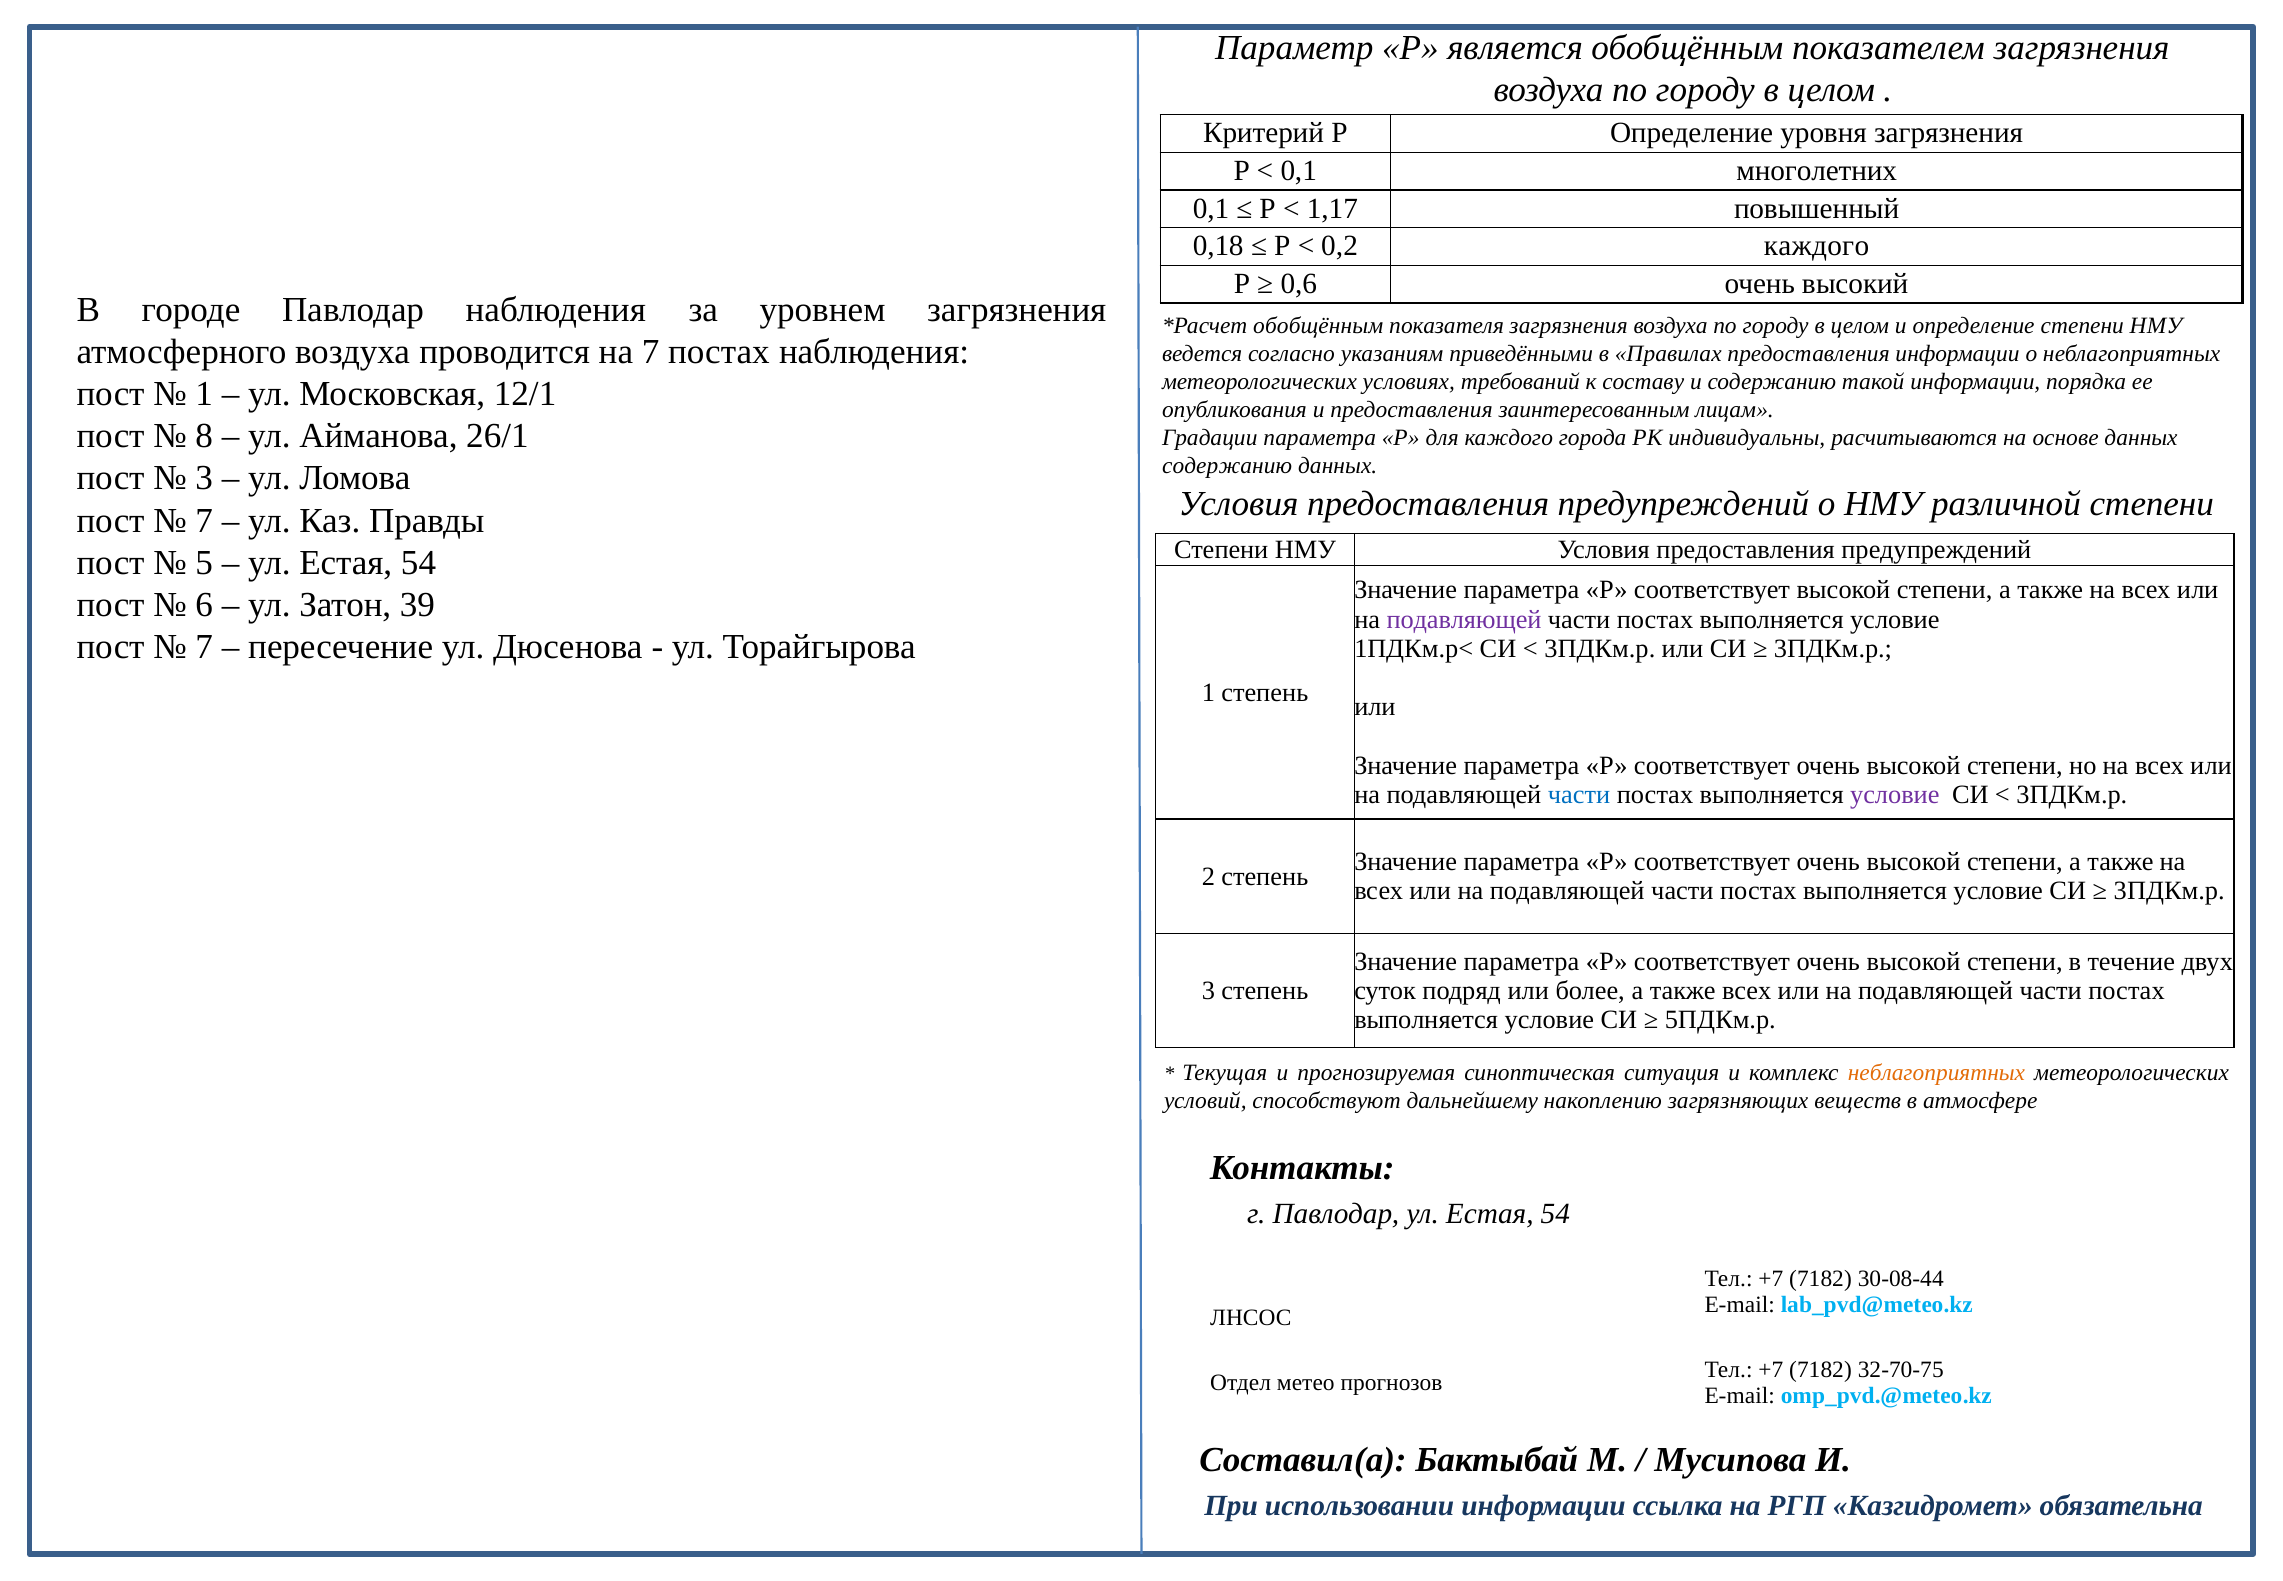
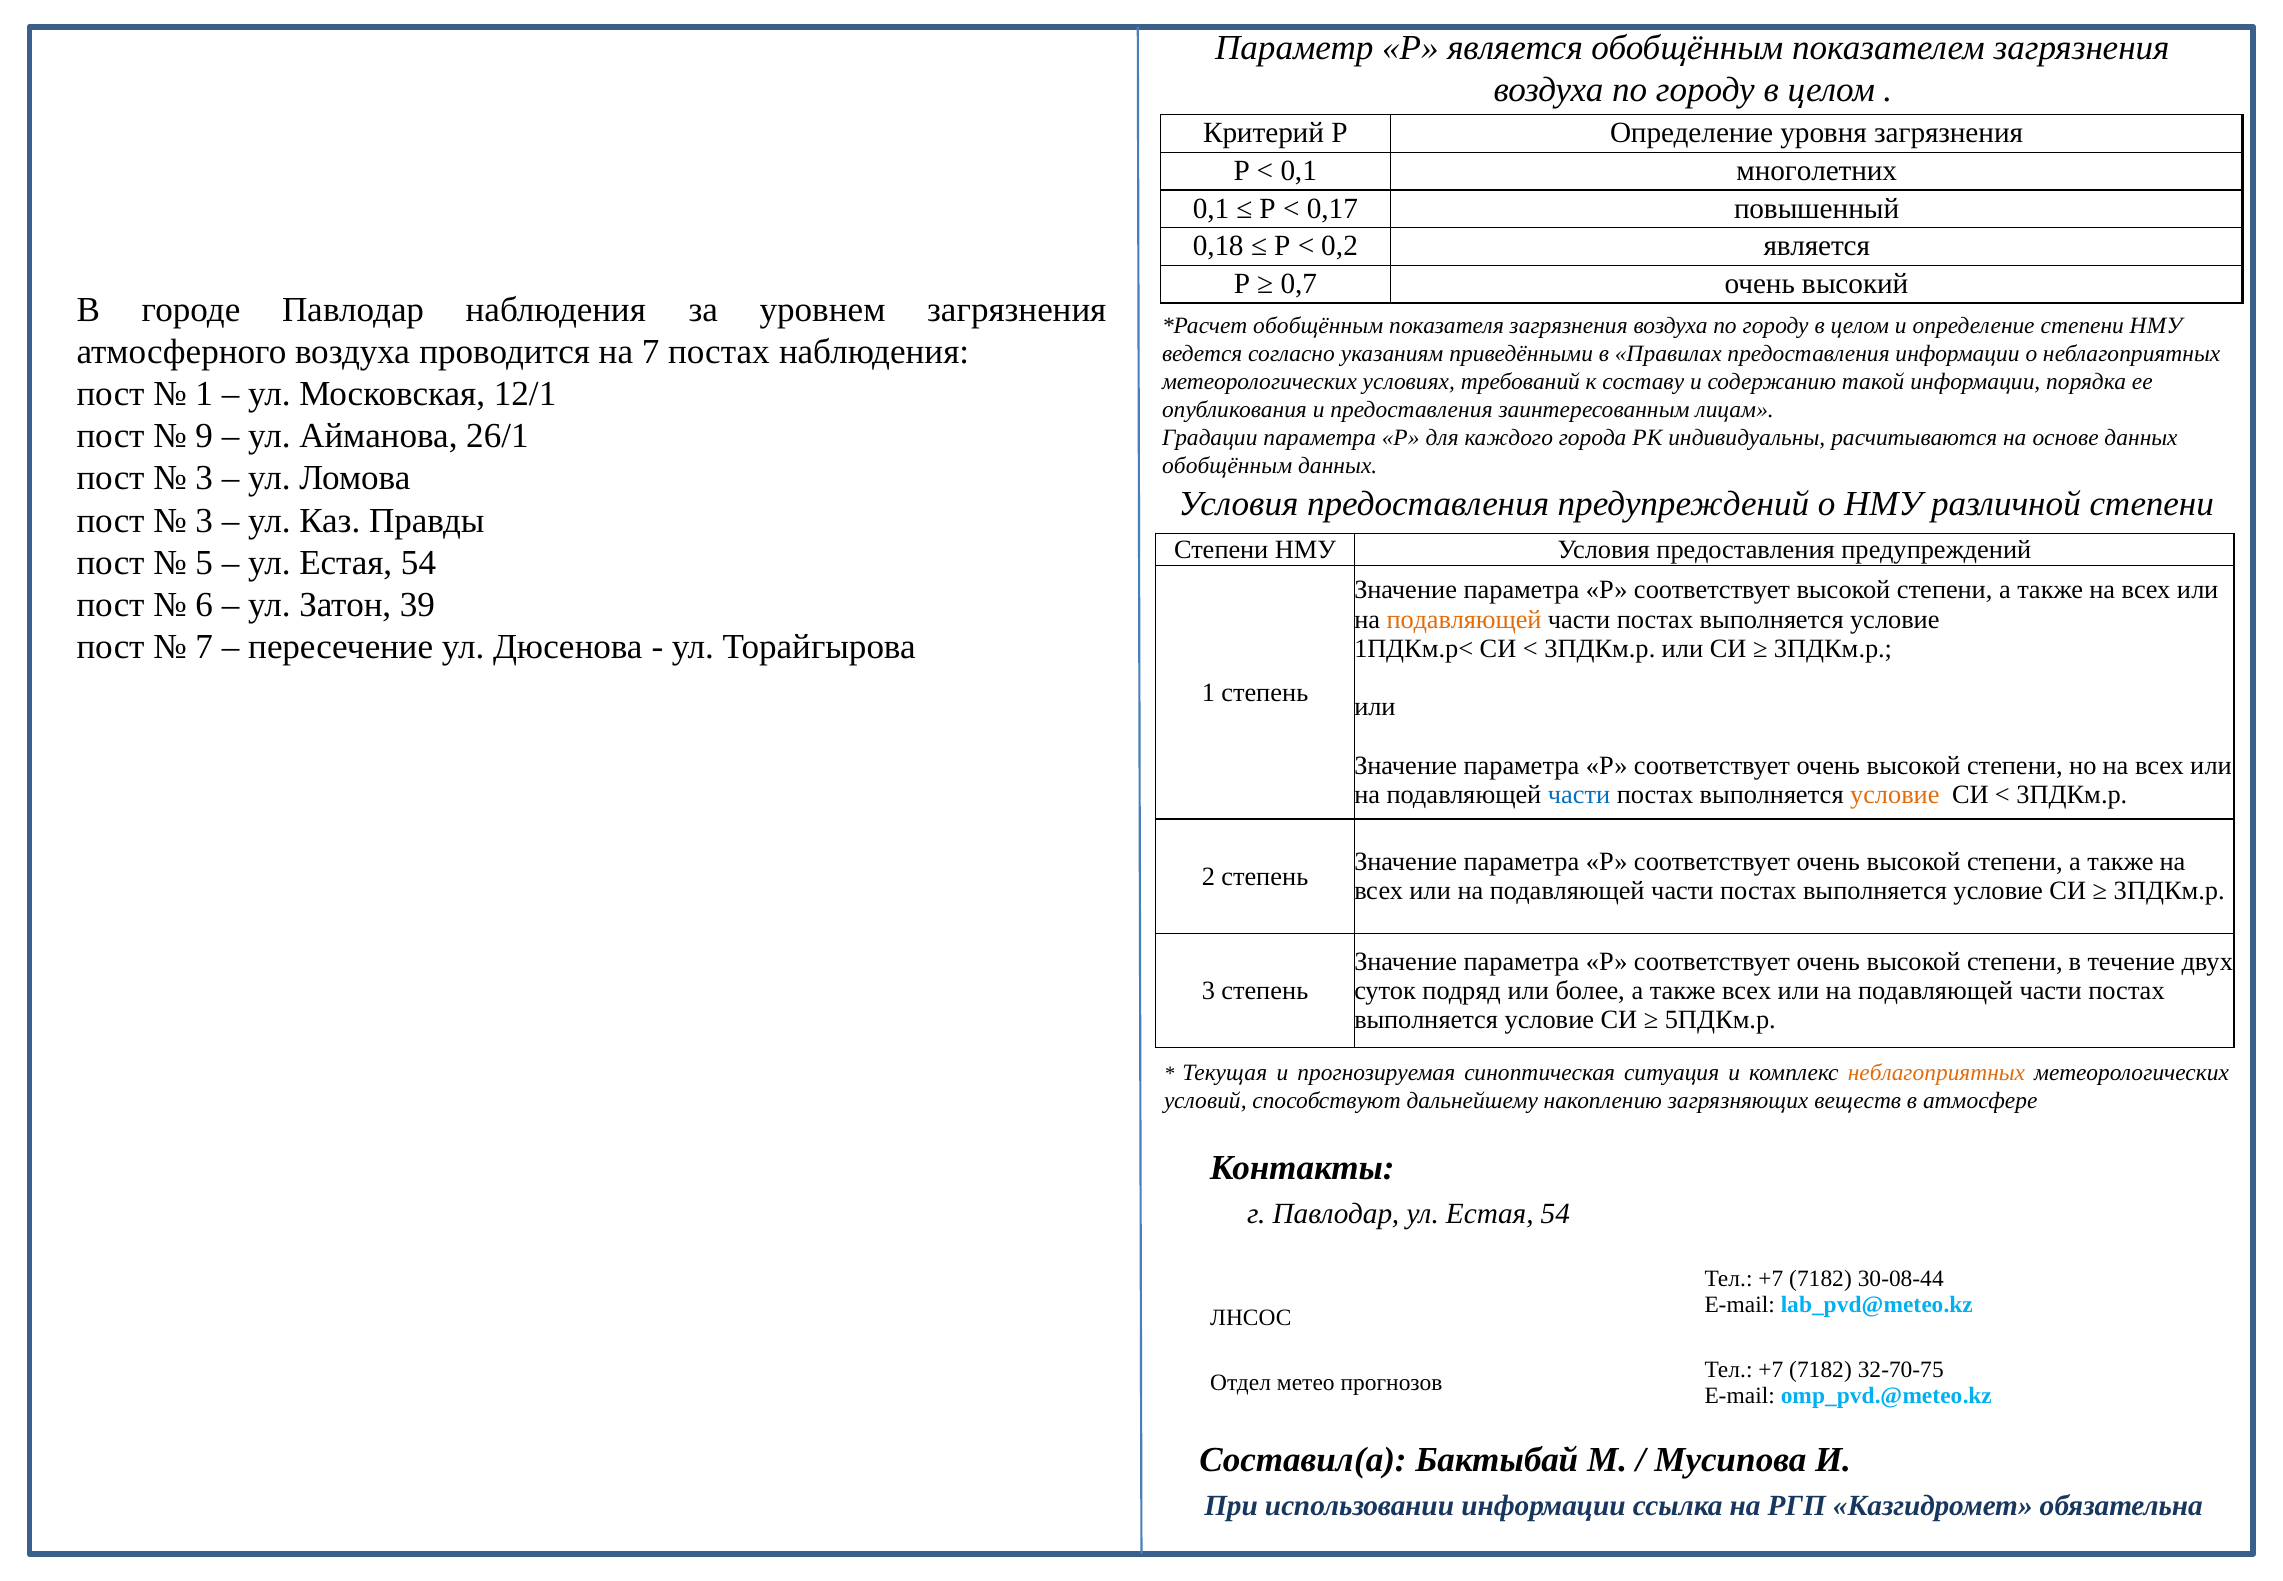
1,17: 1,17 -> 0,17 (1332, 209)
0,2 каждого: каждого -> является (1817, 246)
0,6: 0,6 -> 0,7 (1299, 284)
8: 8 -> 9 (204, 436)
содержанию: содержанию -> обобщённым (1227, 466)
7: 7 -> 3 (204, 520)
подавляющей colour: purple -> orange (1464, 619)
условие colour: purple -> orange (1895, 794)
